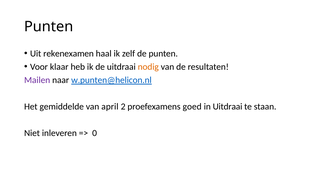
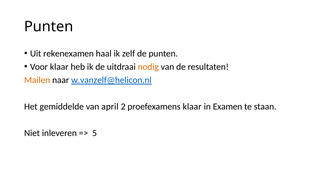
Mailen colour: purple -> orange (37, 80)
w.punten@helicon.nl: w.punten@helicon.nl -> w.vanzelf@helicon.nl (111, 80)
proefexamens goed: goed -> klaar (192, 107)
in Uitdraai: Uitdraai -> Examen (228, 107)
0: 0 -> 5 (95, 133)
